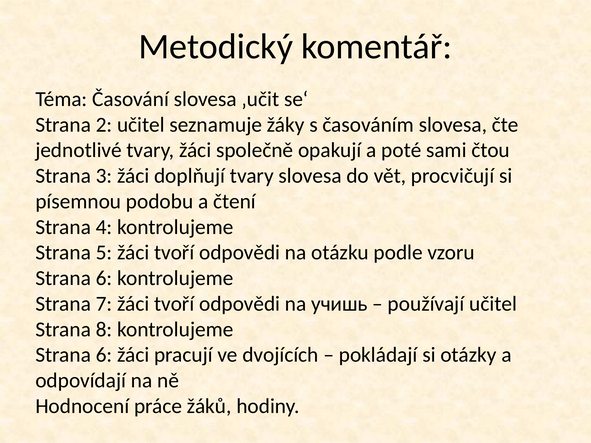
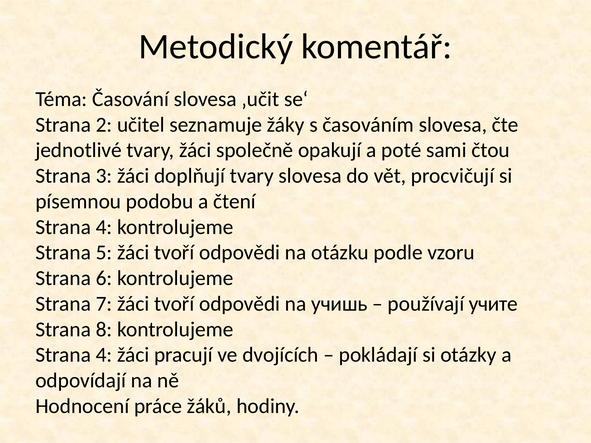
používají učitel: učitel -> учите (493, 304)
6: 6 -> 4 (104, 355)
